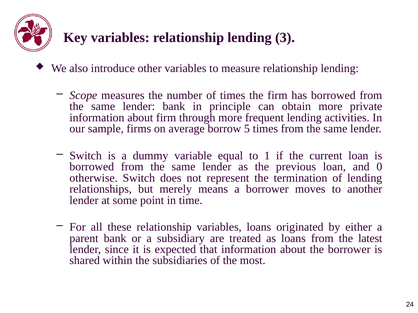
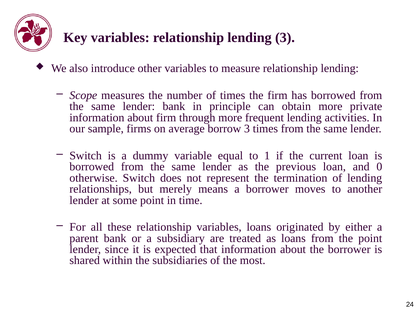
borrow 5: 5 -> 3 (247, 129)
the latest: latest -> point (370, 239)
